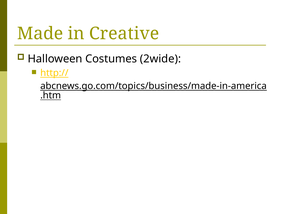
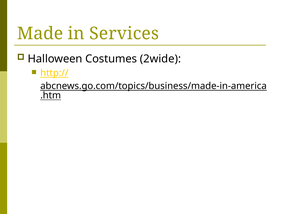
Creative: Creative -> Services (124, 34)
